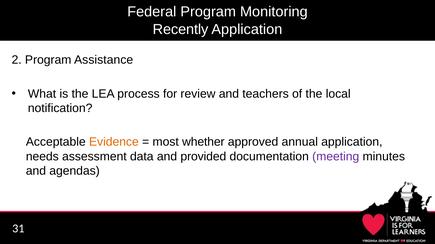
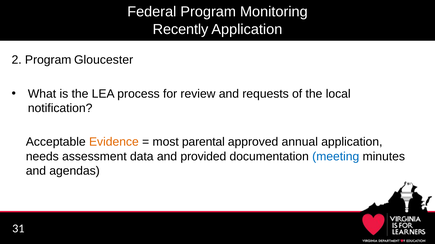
Assistance: Assistance -> Gloucester (104, 60)
teachers: teachers -> requests (266, 94)
whether: whether -> parental (203, 142)
meeting colour: purple -> blue (336, 157)
